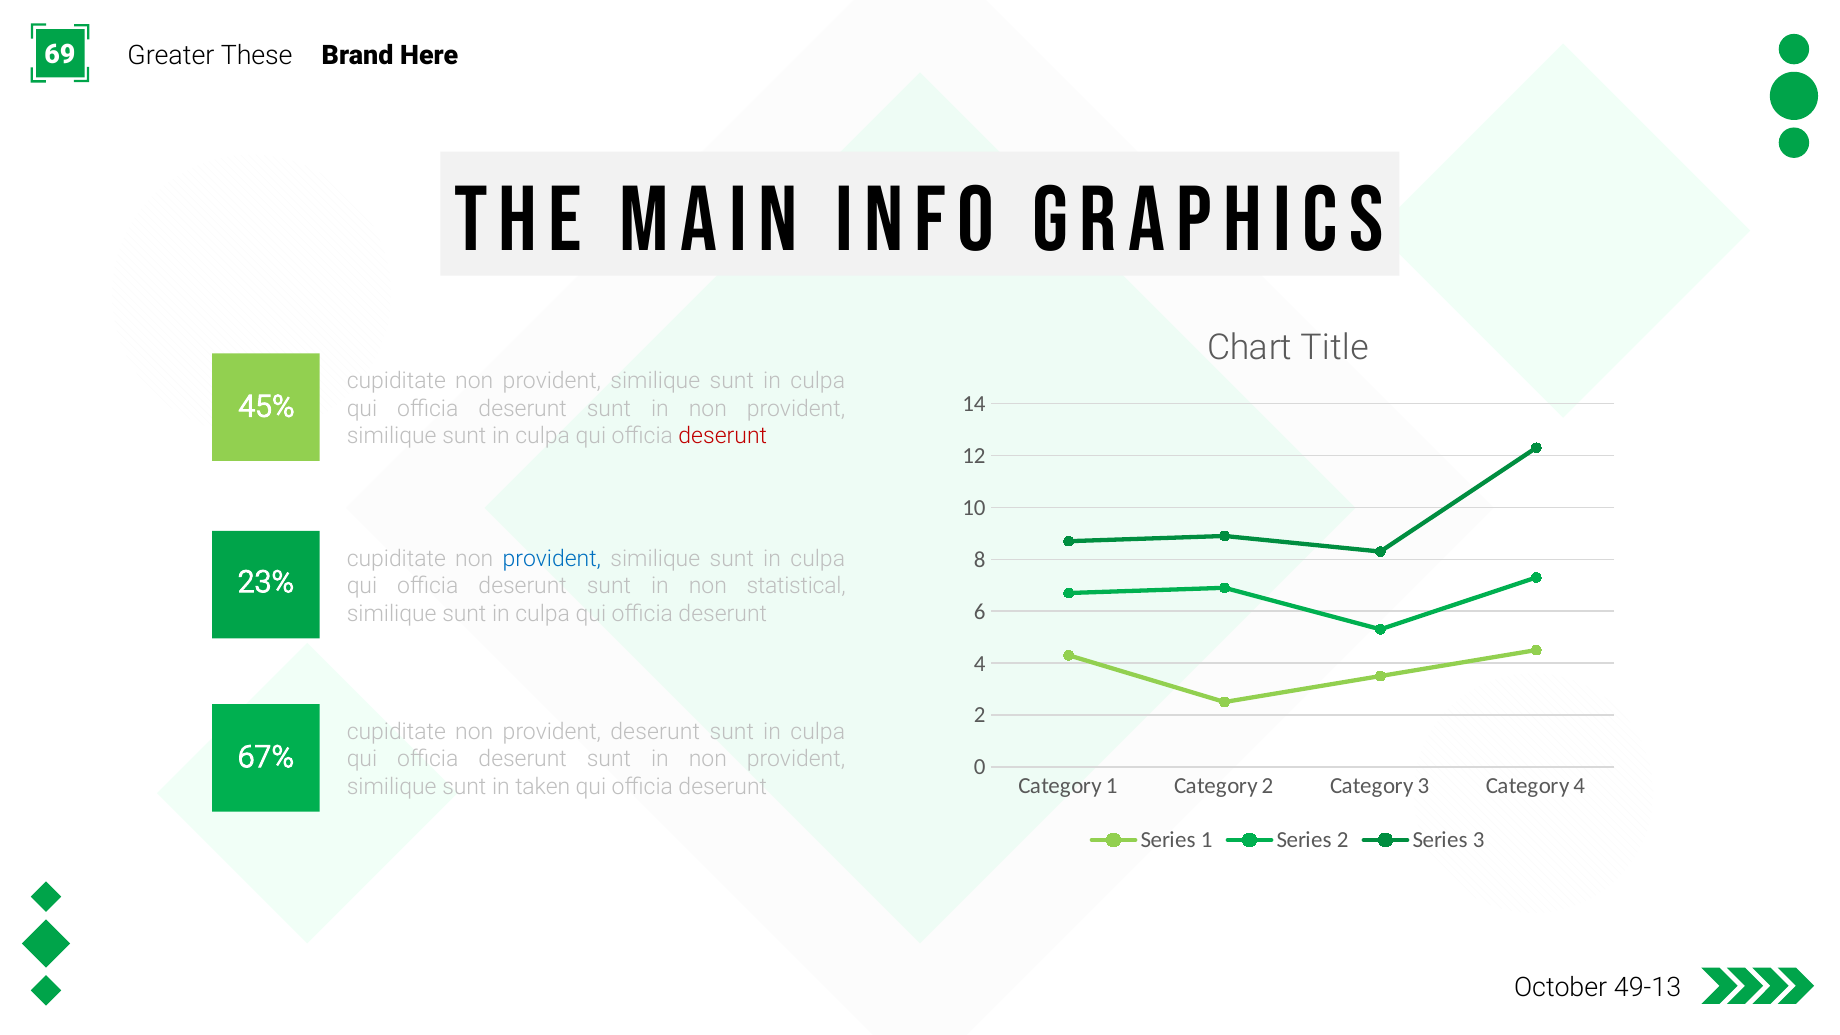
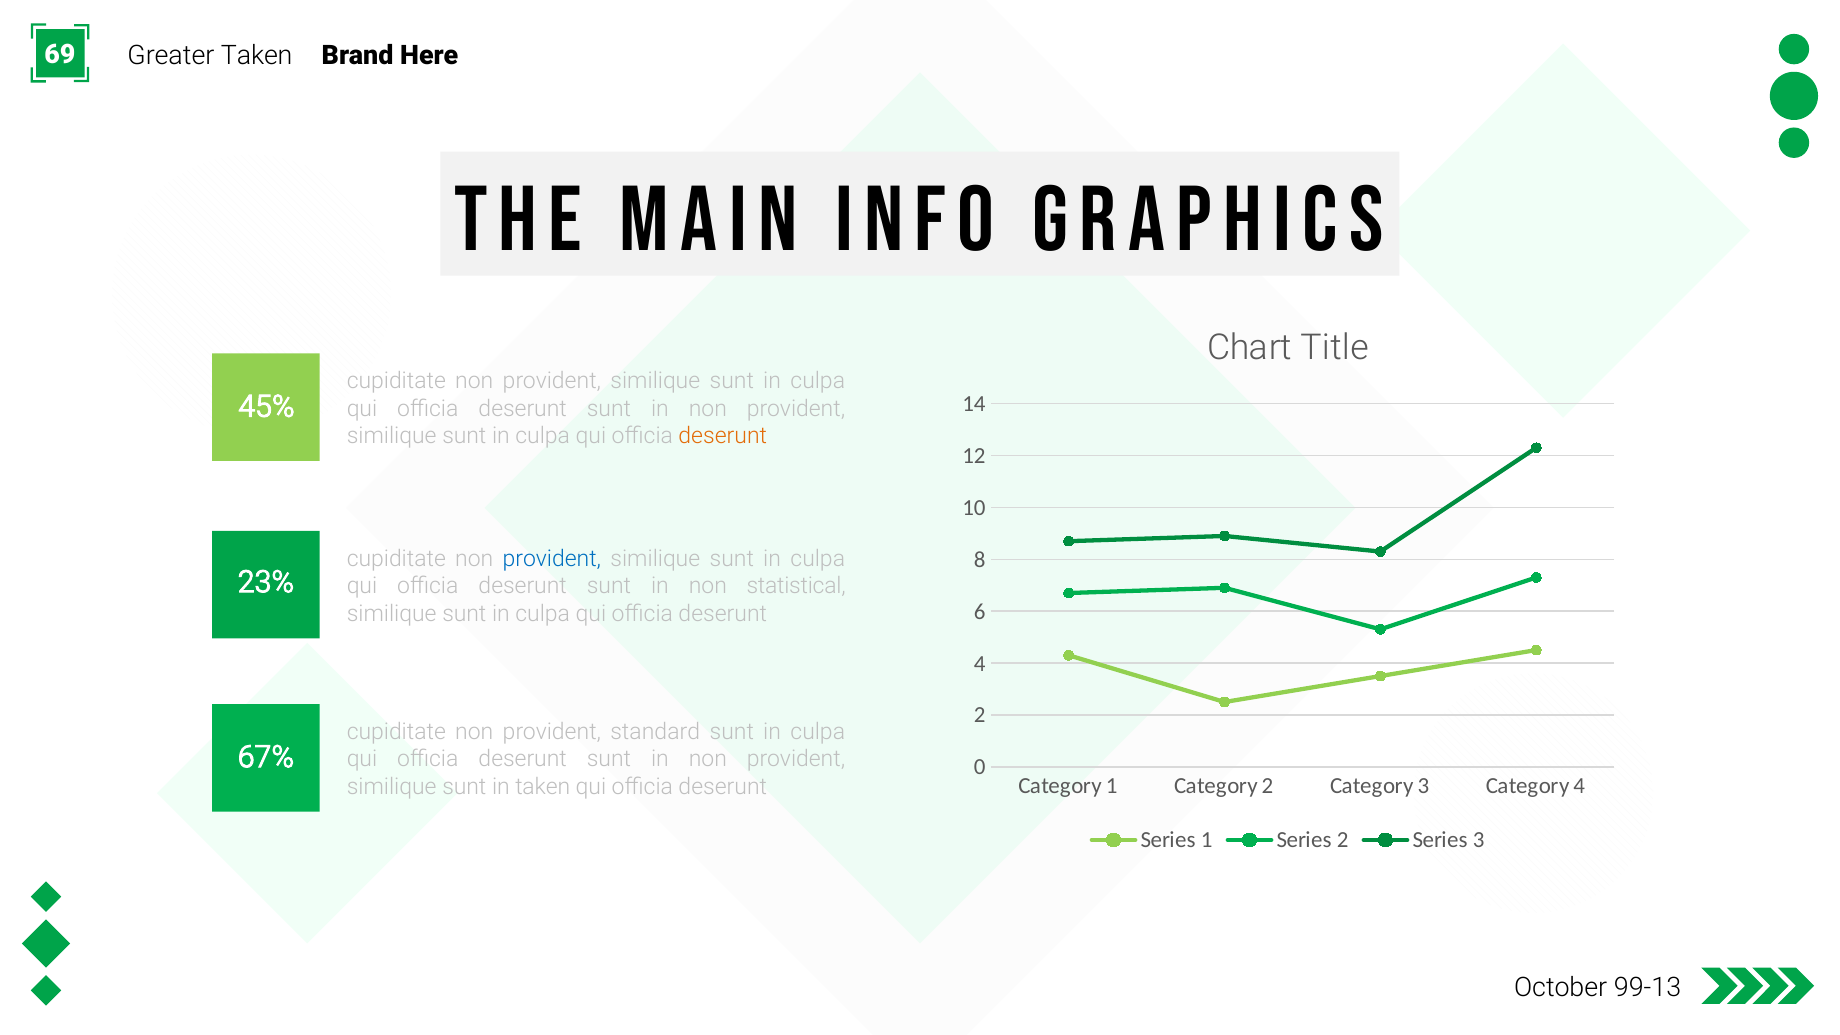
Greater These: These -> Taken (257, 55)
deserunt colour: red -> orange (723, 436)
provident deserunt: deserunt -> standard (655, 732)
49-13: 49-13 -> 99-13 (1648, 988)
